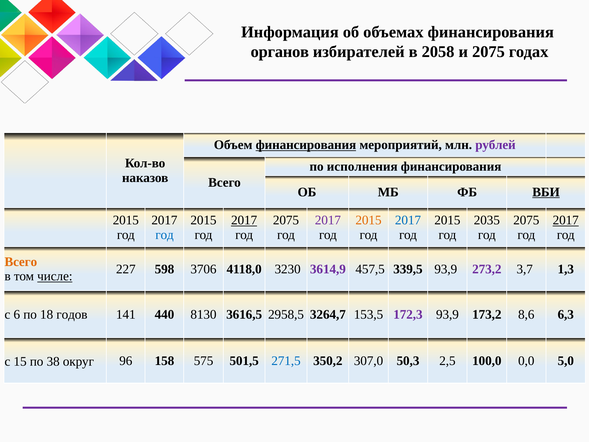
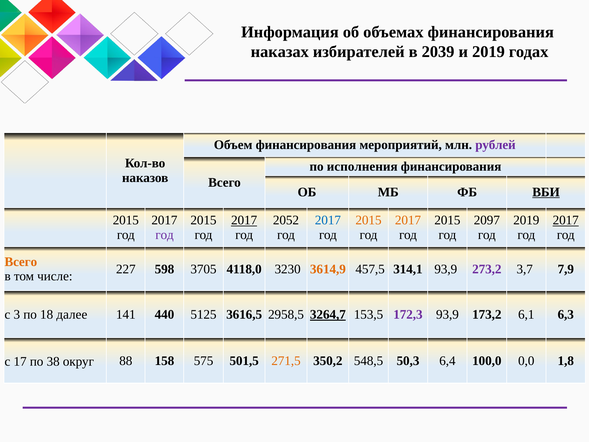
органов: органов -> наказах (280, 52)
2058: 2058 -> 2039 (438, 52)
и 2075: 2075 -> 2019 (488, 52)
финансирования underline: present -> none (306, 145)
2075: 2075 -> 2052 (286, 220)
2017 colour: purple -> blue (328, 220)
2017 colour: blue -> orange (408, 220)
2035: 2035 -> 2097 (487, 220)
2075: 2075 -> 2019 (526, 220)
год colour: blue -> purple (165, 235)
3706: 3706 -> 3705 (204, 269)
3614,9 colour: purple -> orange (328, 269)
339,5: 339,5 -> 314,1 (408, 269)
1,3: 1,3 -> 7,9 (566, 269)
числе underline: present -> none (55, 276)
6: 6 -> 3 (17, 314)
годов: годов -> далее (72, 314)
8130: 8130 -> 5125 (204, 314)
3264,7 underline: none -> present (328, 314)
8,6: 8,6 -> 6,1 (526, 314)
15: 15 -> 17 (20, 361)
96: 96 -> 88 (126, 361)
271,5 colour: blue -> orange (286, 361)
307,0: 307,0 -> 548,5 (369, 361)
2,5: 2,5 -> 6,4 (447, 361)
5,0: 5,0 -> 1,8 (566, 361)
